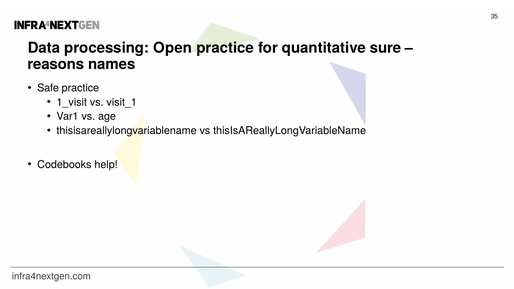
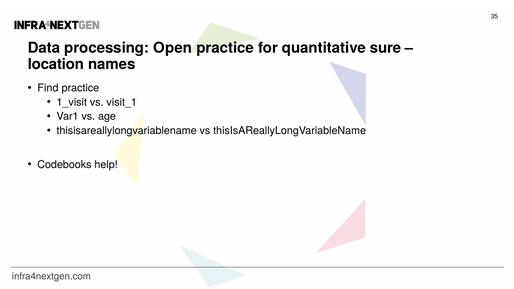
reasons: reasons -> location (56, 64)
Safe: Safe -> Find (48, 88)
